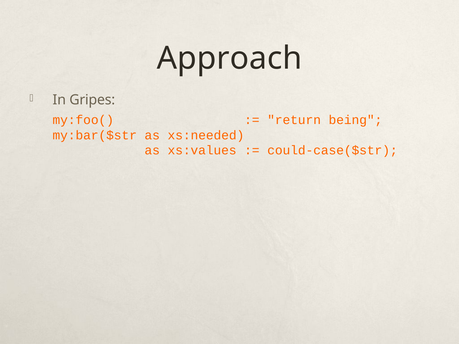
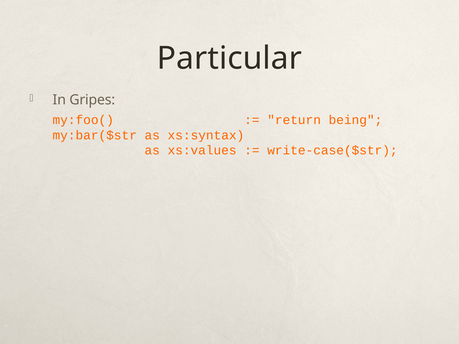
Approach: Approach -> Particular (229, 58)
xs:needed: xs:needed -> xs:syntax (206, 135)
could-case($str: could-case($str -> write-case($str (332, 151)
